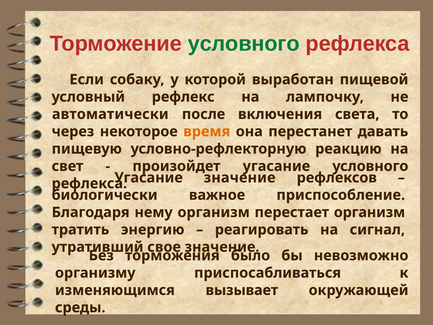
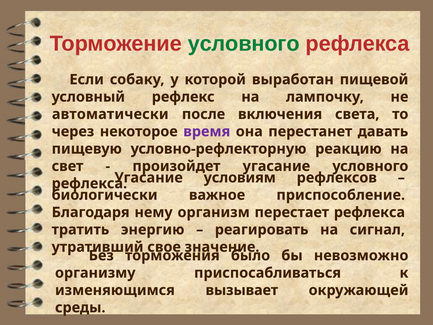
время colour: orange -> purple (207, 131)
Угасание значение: значение -> условиям (240, 178)
перестает организм: организм -> рефлекса (369, 212)
